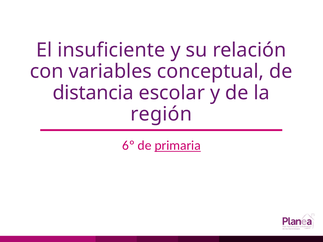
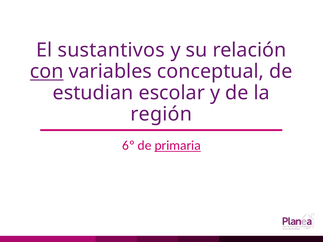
insuficiente: insuficiente -> sustantivos (111, 50)
con underline: none -> present (47, 72)
distancia: distancia -> estudian (93, 93)
